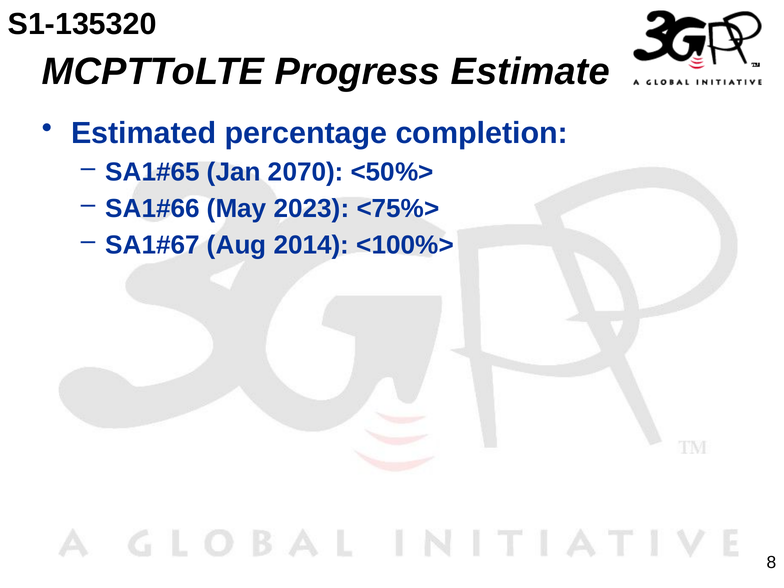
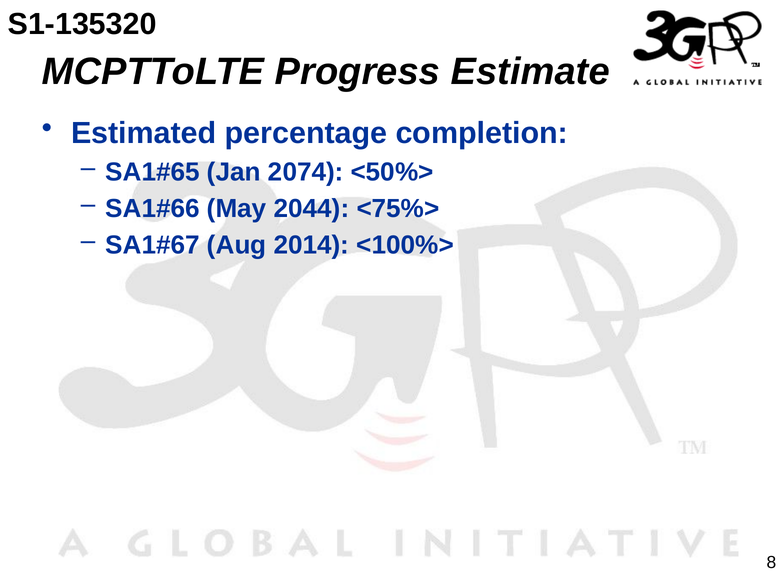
2070: 2070 -> 2074 (306, 172)
2023: 2023 -> 2044 (312, 208)
